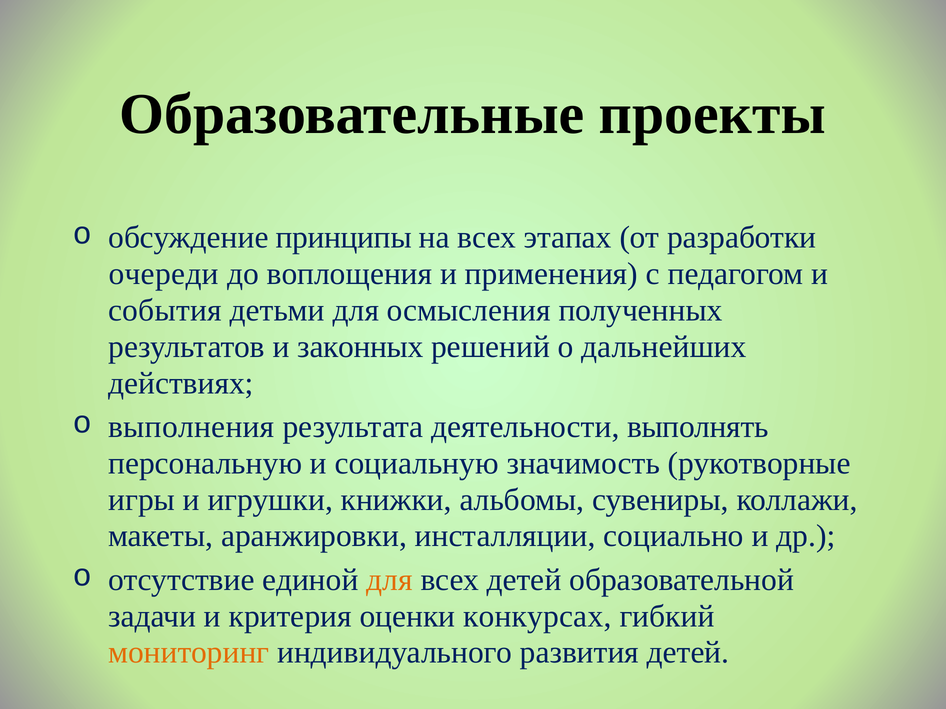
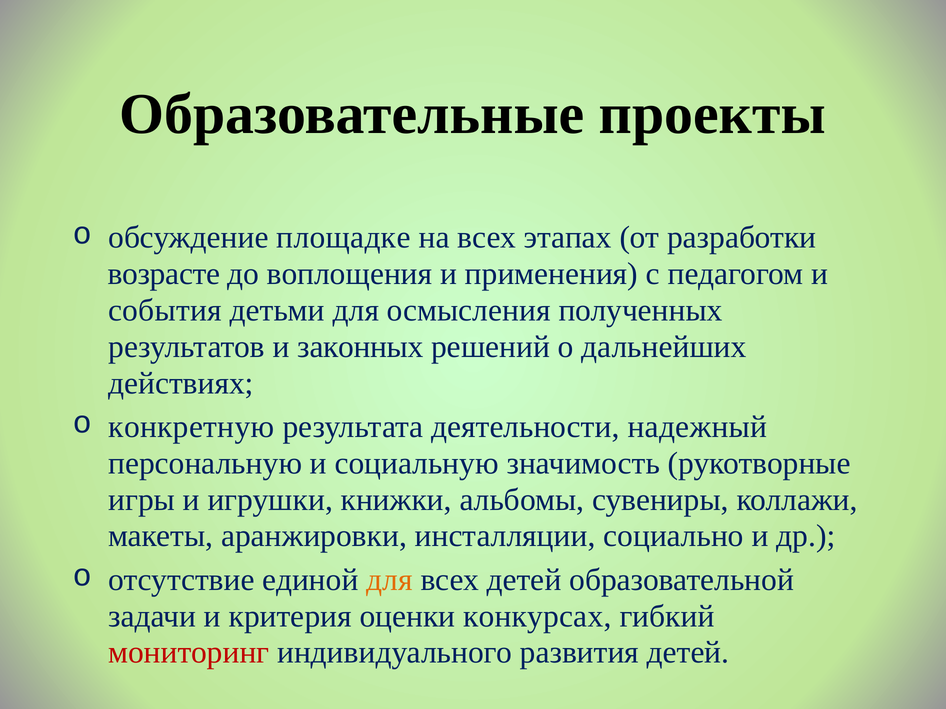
принципы: принципы -> площадке (343, 238)
очереди: очереди -> возрасте (164, 274)
выполнения: выполнения -> конкретную (191, 427)
выполнять: выполнять -> надежный (697, 427)
мониторинг colour: orange -> red (189, 653)
